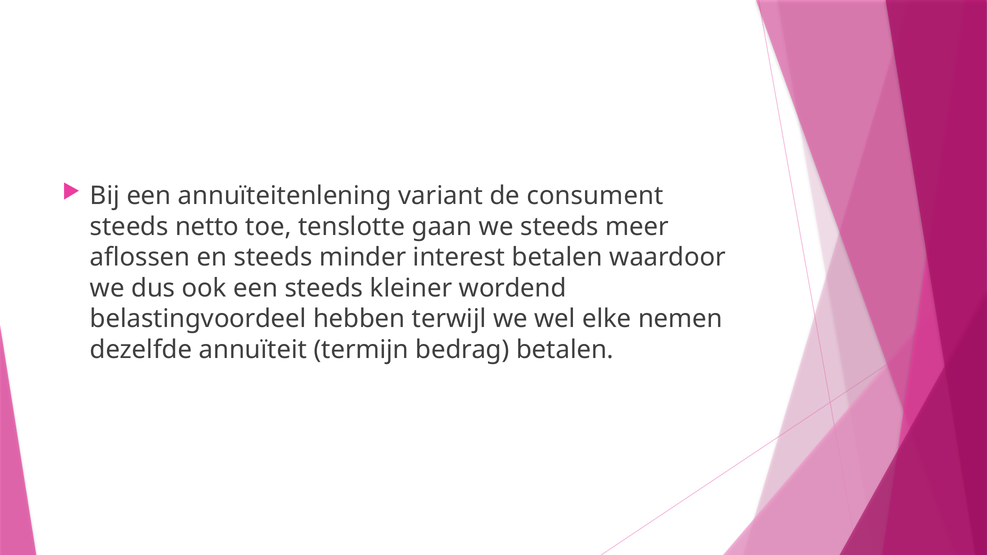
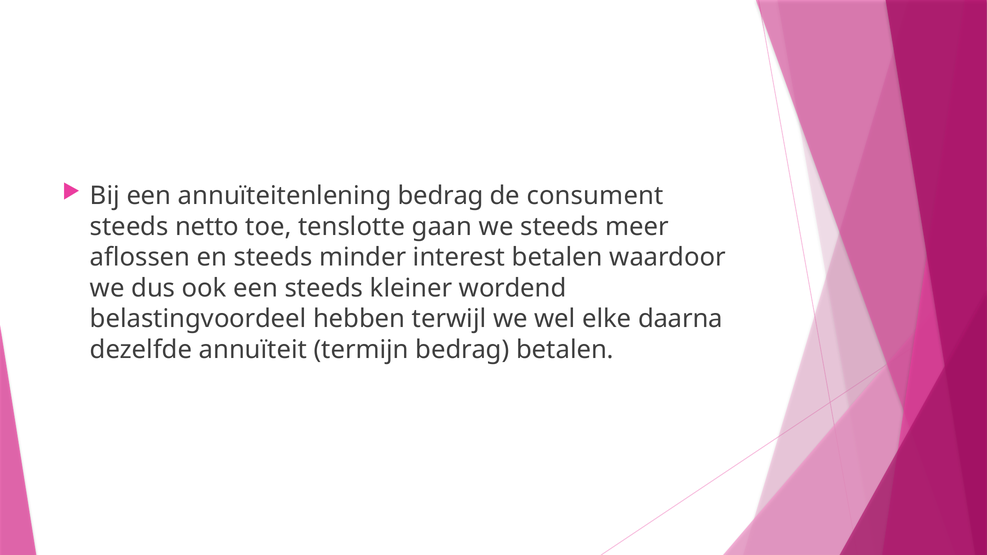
annuïteitenlening variant: variant -> bedrag (441, 196)
nemen: nemen -> daarna (680, 319)
